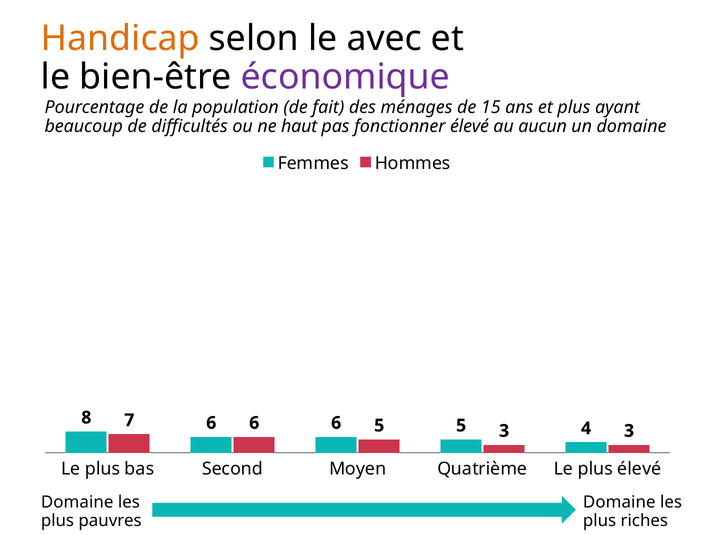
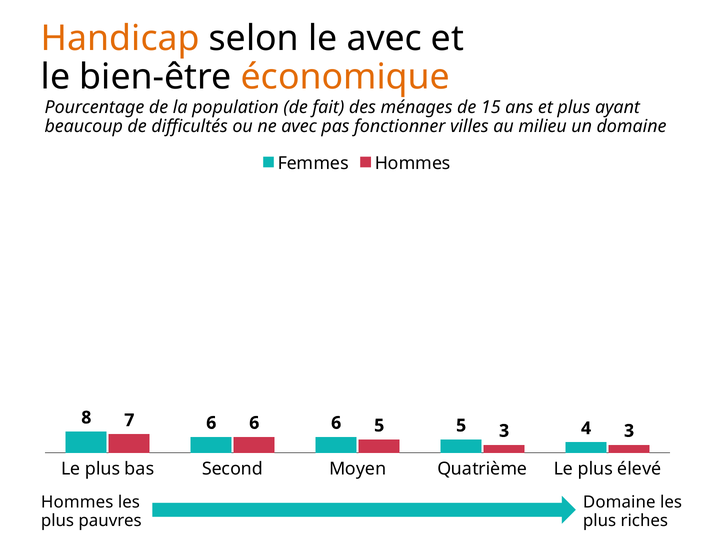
économique colour: purple -> orange (345, 77)
ne haut: haut -> avec (299, 127)
fonctionner élevé: élevé -> villes (469, 127)
aucun: aucun -> milieu (543, 127)
Domaine: Domaine -> Hommes (77, 503)
